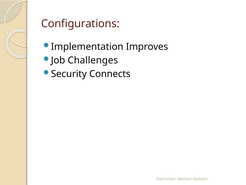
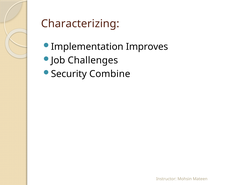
Configurations: Configurations -> Characterizing (80, 24)
Connects: Connects -> Combine (110, 74)
